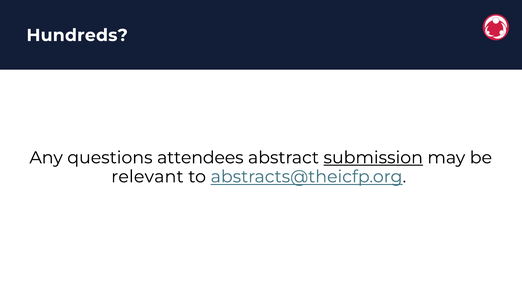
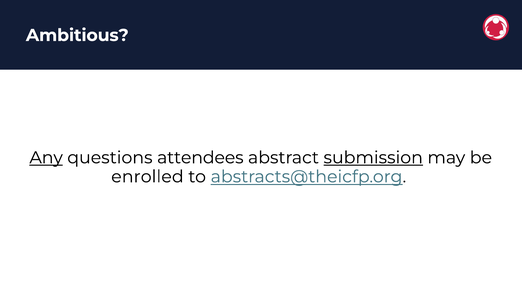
Hundreds: Hundreds -> Ambitious (77, 35)
Any underline: none -> present (46, 157)
relevant: relevant -> enrolled (147, 176)
